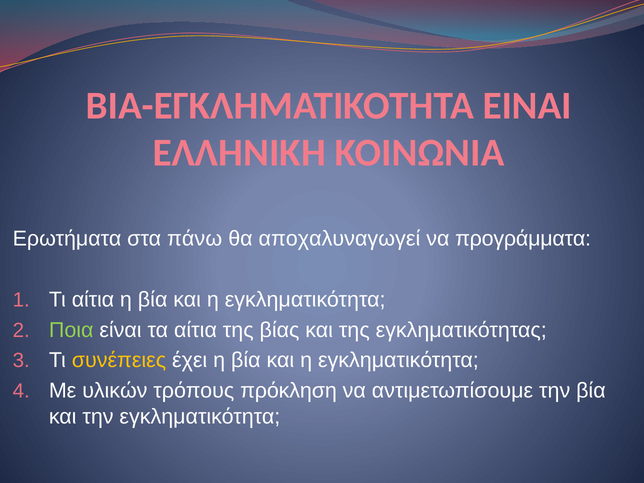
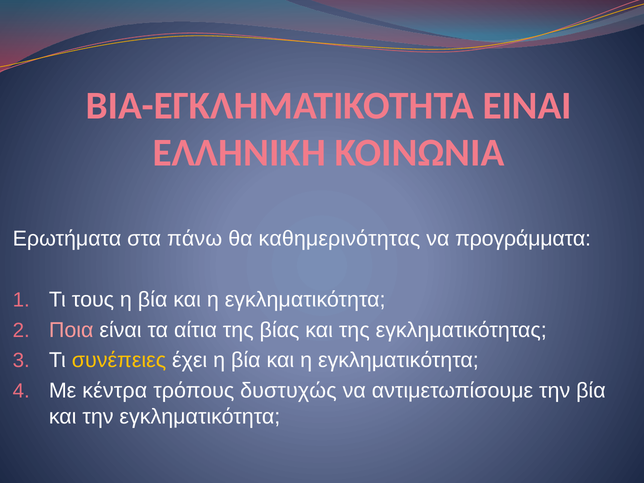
αποχαλυναγωγεί: αποχαλυναγωγεί -> καθημερινότητας (339, 239)
Τι αίτια: αίτια -> τους (93, 300)
Ποια colour: light green -> pink (71, 330)
υλικών: υλικών -> κέντρα (115, 391)
πρόκληση: πρόκληση -> δυστυχώς (288, 391)
